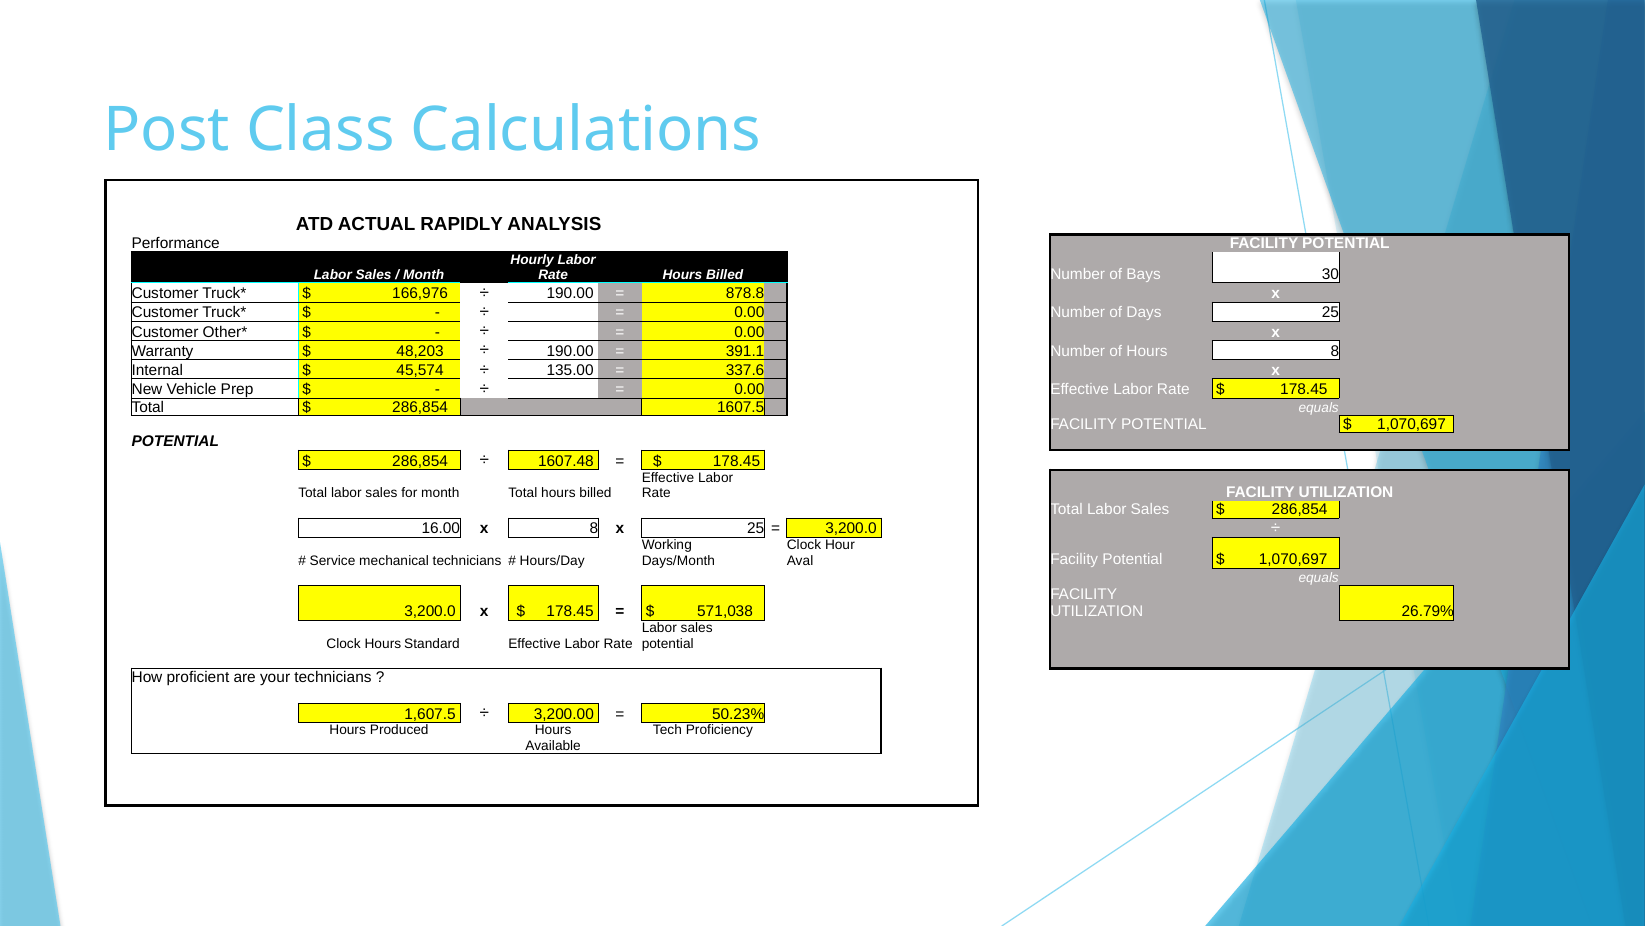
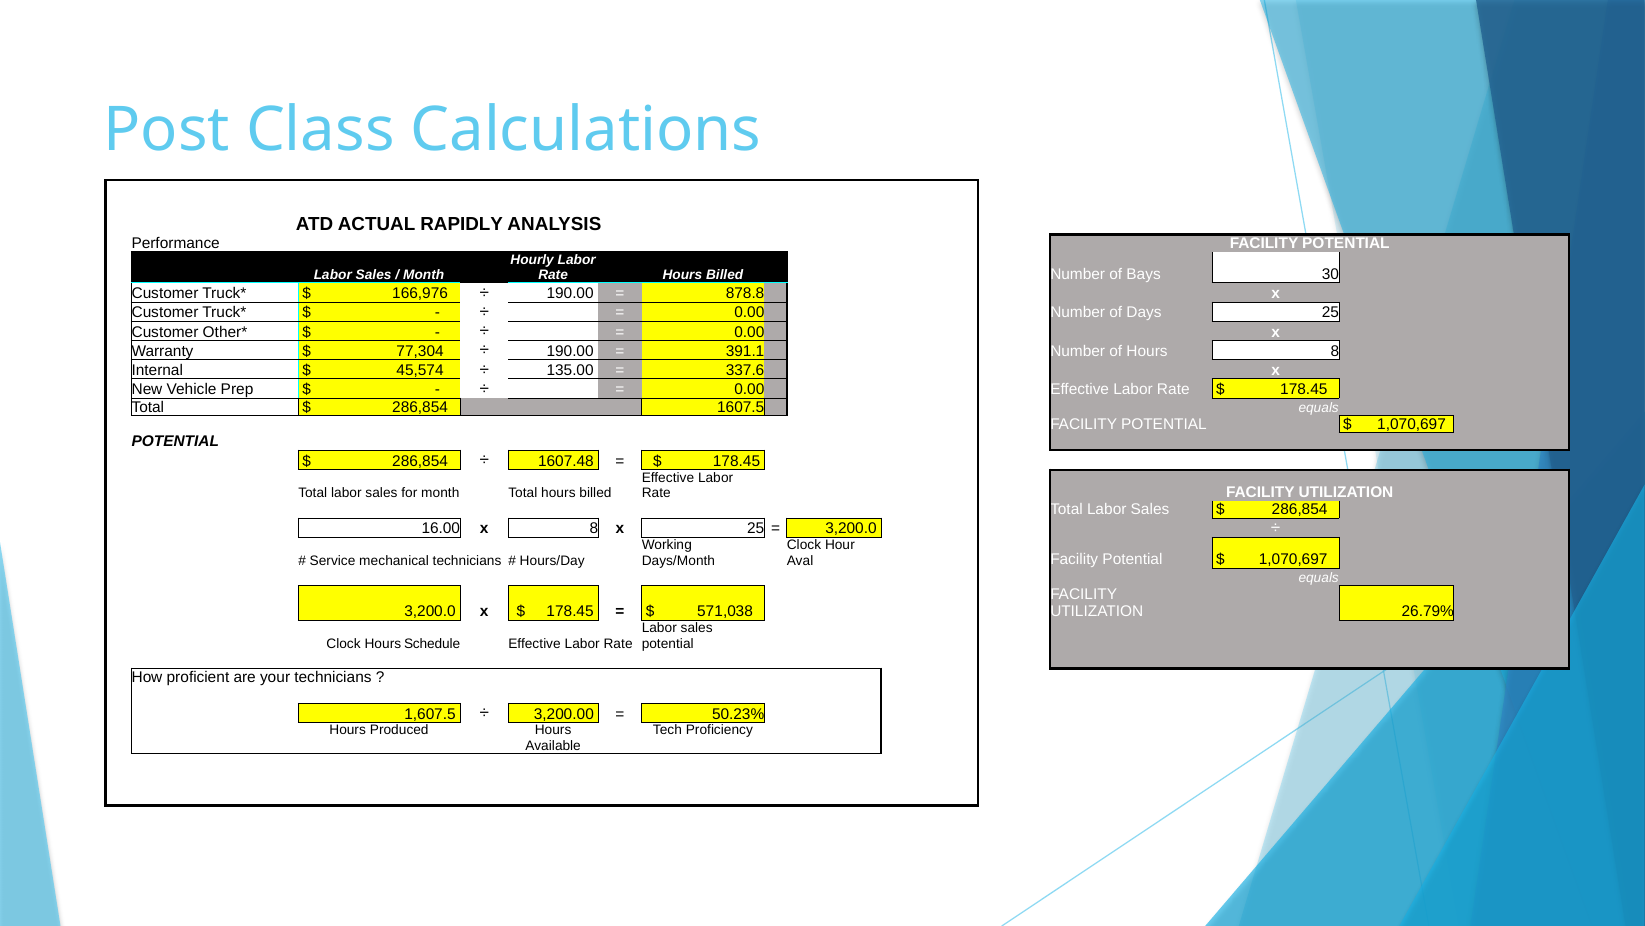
48,203: 48,203 -> 77,304 (420, 351)
Standard: Standard -> Schedule (432, 643)
